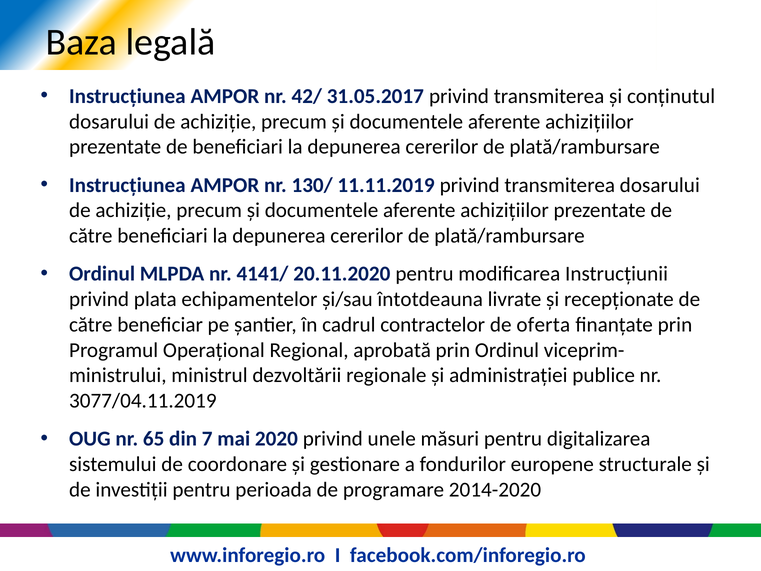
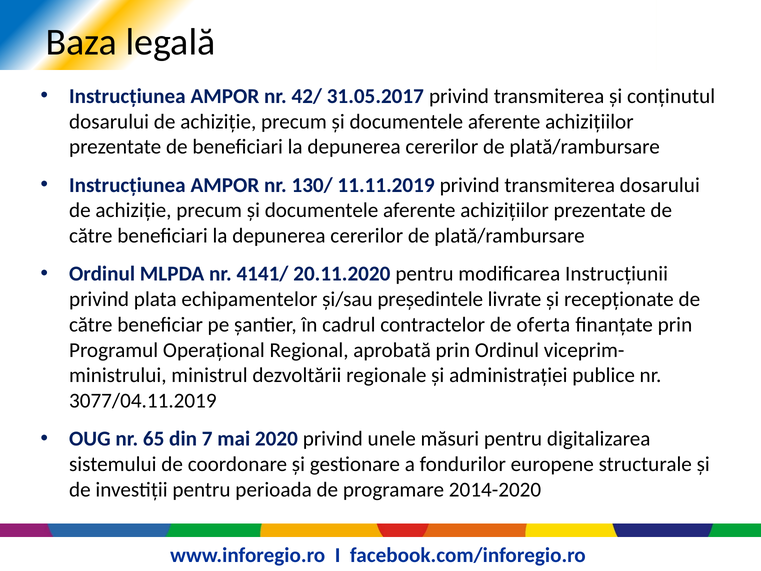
întotdeauna: întotdeauna -> președintele (430, 299)
